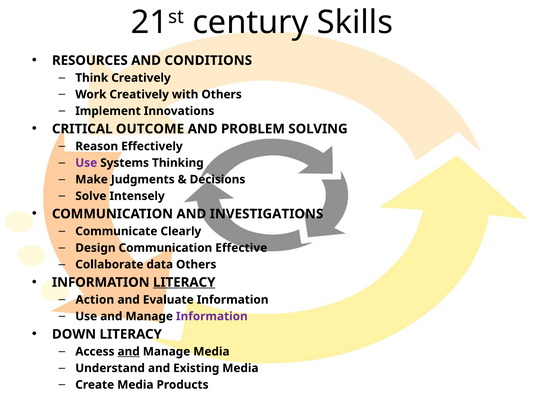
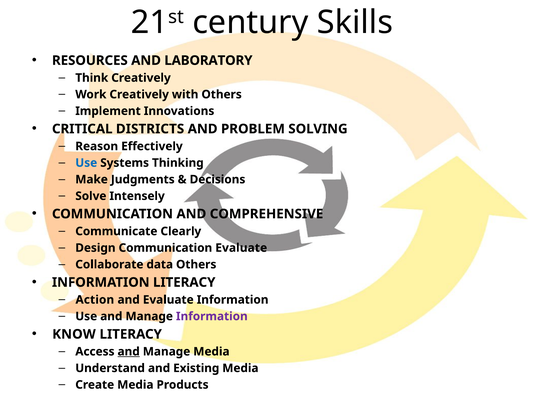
CONDITIONS: CONDITIONS -> LABORATORY (208, 60)
OUTCOME: OUTCOME -> DISTRICTS (150, 129)
Use colour: purple -> blue (86, 163)
INVESTIGATIONS: INVESTIGATIONS -> COMPREHENSIVE (267, 214)
Communication Effective: Effective -> Evaluate (241, 248)
LITERACY underline: present -> none (184, 282)
DOWN: DOWN -> KNOW (74, 334)
